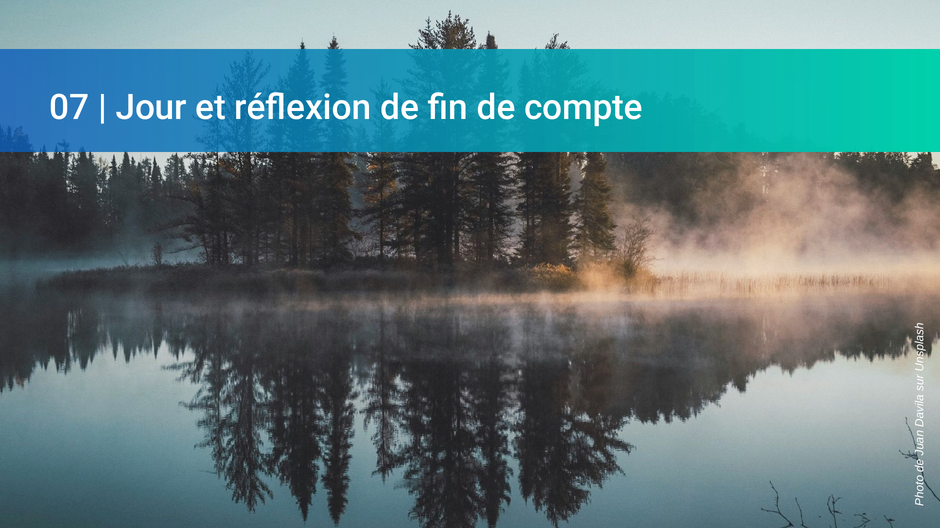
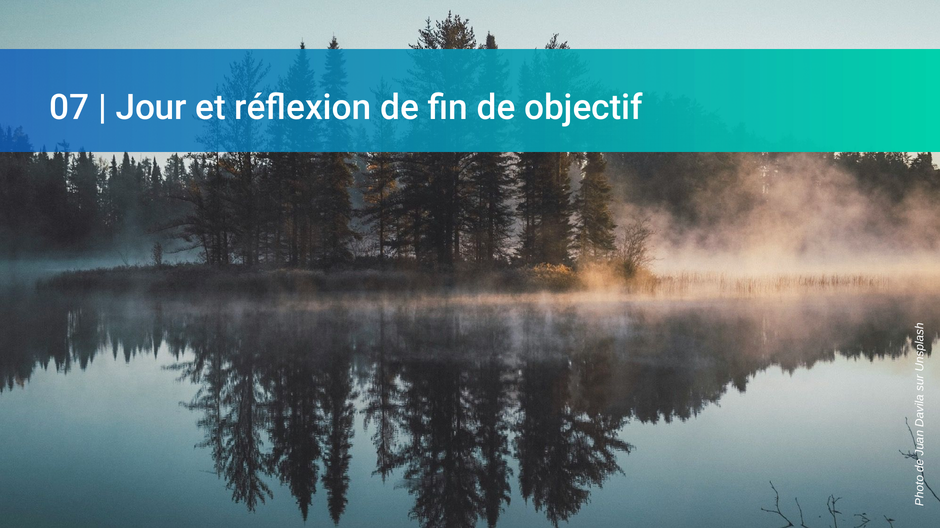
compte: compte -> objectif (583, 108)
